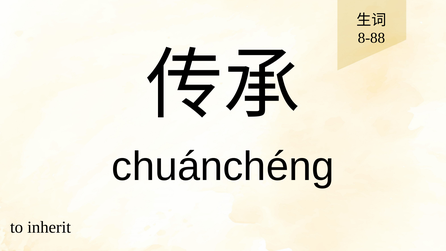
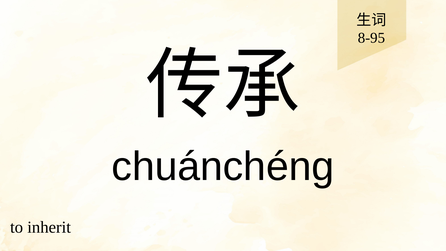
8-88: 8-88 -> 8-95 (371, 38)
